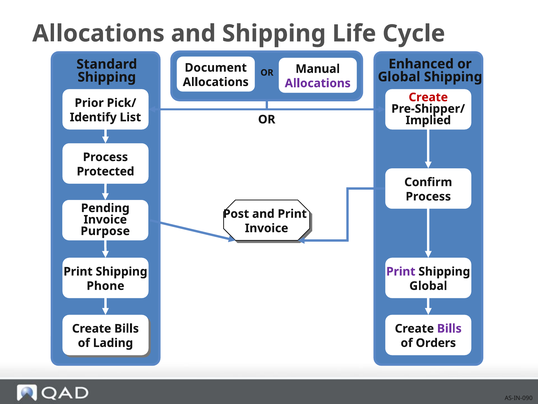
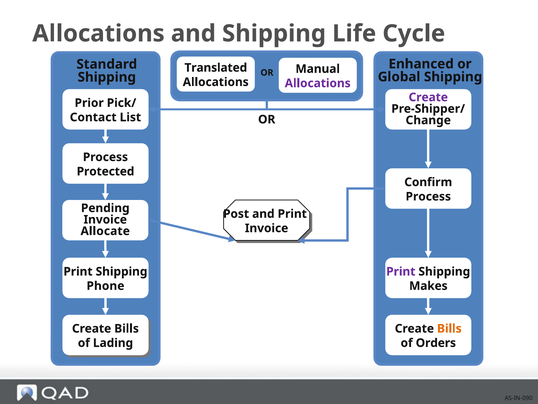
Document: Document -> Translated (216, 68)
Create colour: red -> purple (428, 97)
Identify: Identify -> Contact (93, 117)
Implied: Implied -> Change (428, 120)
Purpose: Purpose -> Allocate (105, 231)
Global: Global -> Makes (428, 286)
Bills colour: purple -> orange (449, 328)
